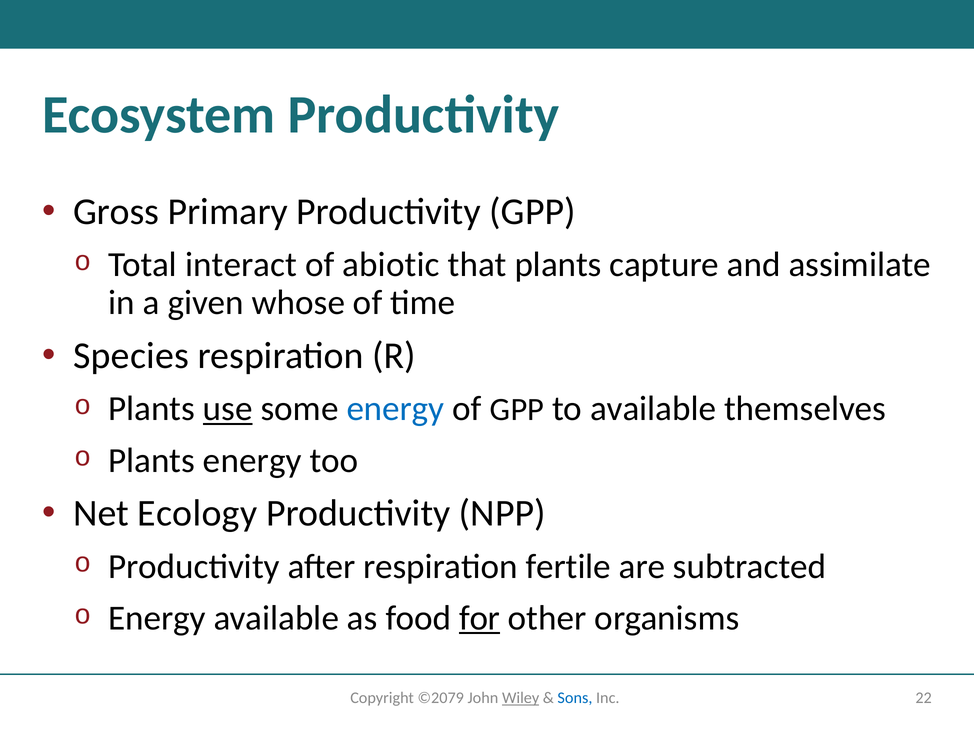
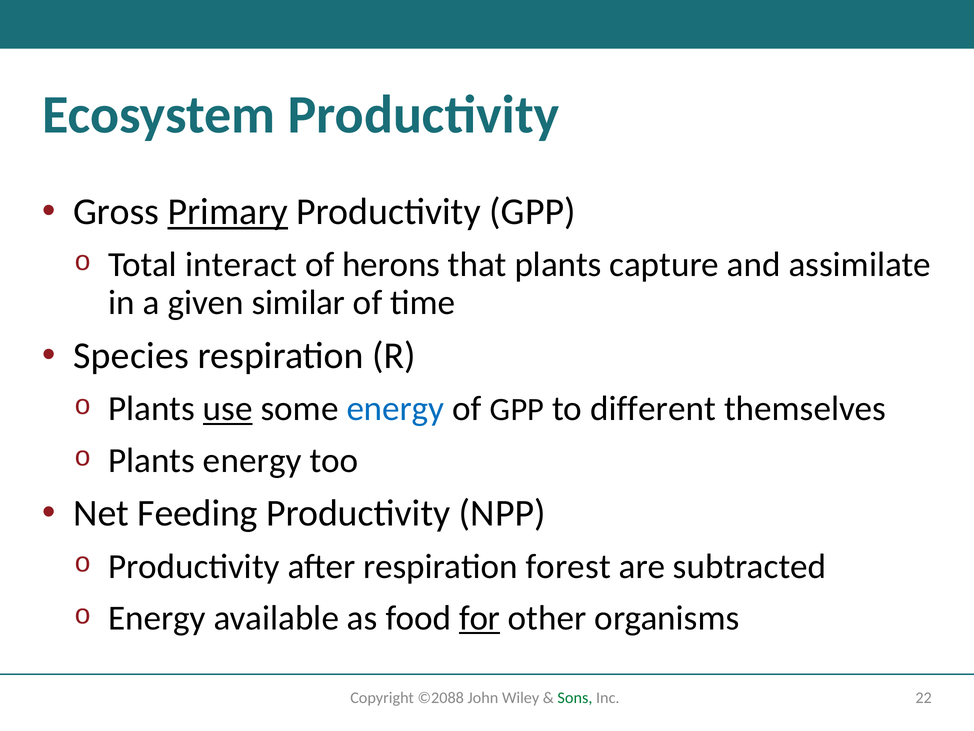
Primary underline: none -> present (228, 212)
abiotic: abiotic -> herons (391, 265)
whose: whose -> similar (298, 303)
to available: available -> different (653, 409)
Ecology: Ecology -> Feeding (198, 513)
fertile: fertile -> forest (568, 566)
©2079: ©2079 -> ©2088 (441, 697)
Wiley underline: present -> none (521, 697)
Sons colour: blue -> green (575, 697)
